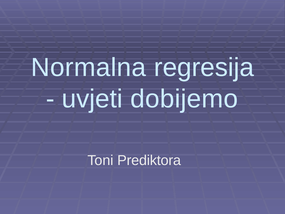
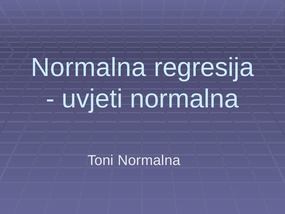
uvjeti dobijemo: dobijemo -> normalna (184, 99)
Toni Prediktora: Prediktora -> Normalna (149, 160)
